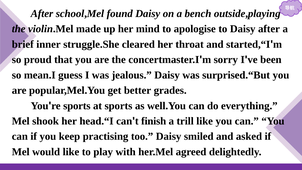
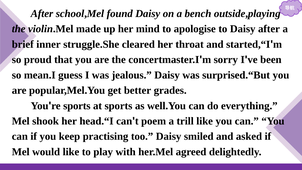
finish: finish -> poem (154, 121)
